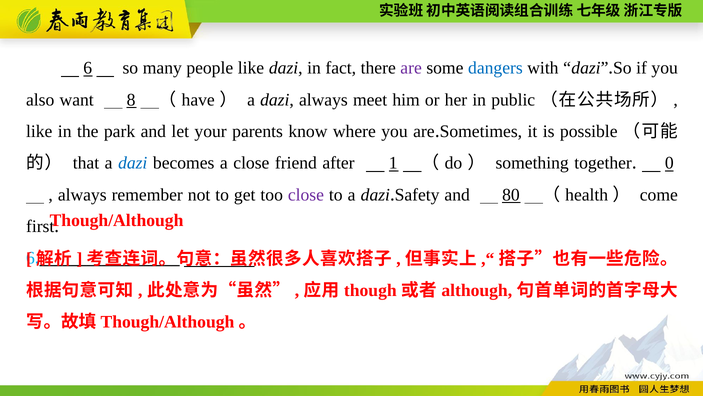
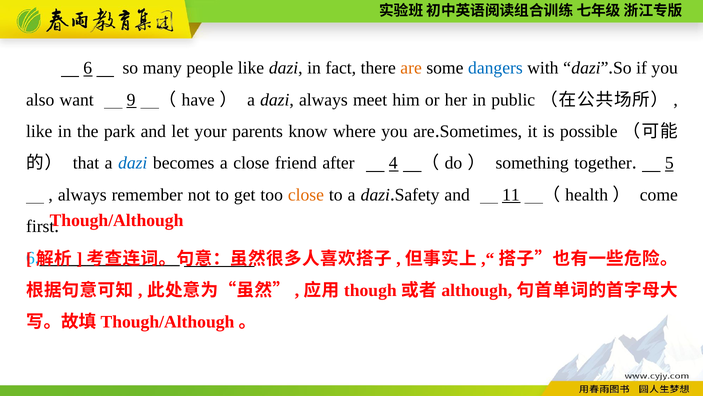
are colour: purple -> orange (411, 68)
8: 8 -> 9 (131, 100)
1: 1 -> 4 (393, 163)
0: 0 -> 5 (669, 163)
close colour: purple -> orange (306, 195)
80: 80 -> 11 (511, 195)
